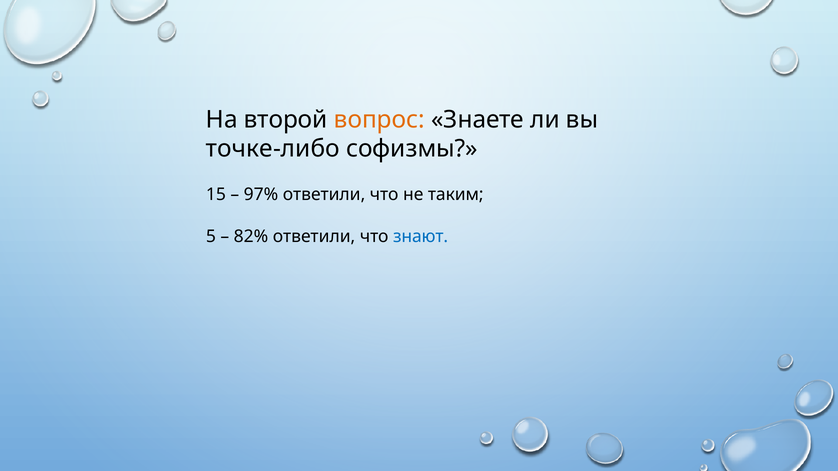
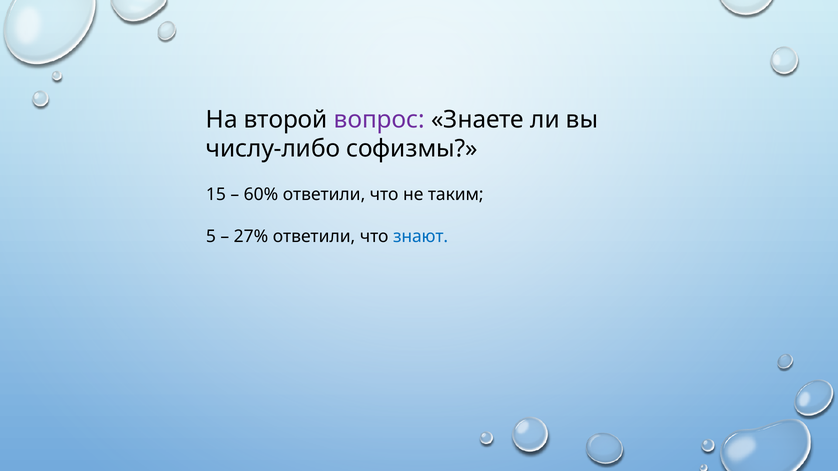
вопрос colour: orange -> purple (379, 120)
точке-либо: точке-либо -> числу-либо (273, 149)
97%: 97% -> 60% (261, 195)
82%: 82% -> 27% (251, 237)
